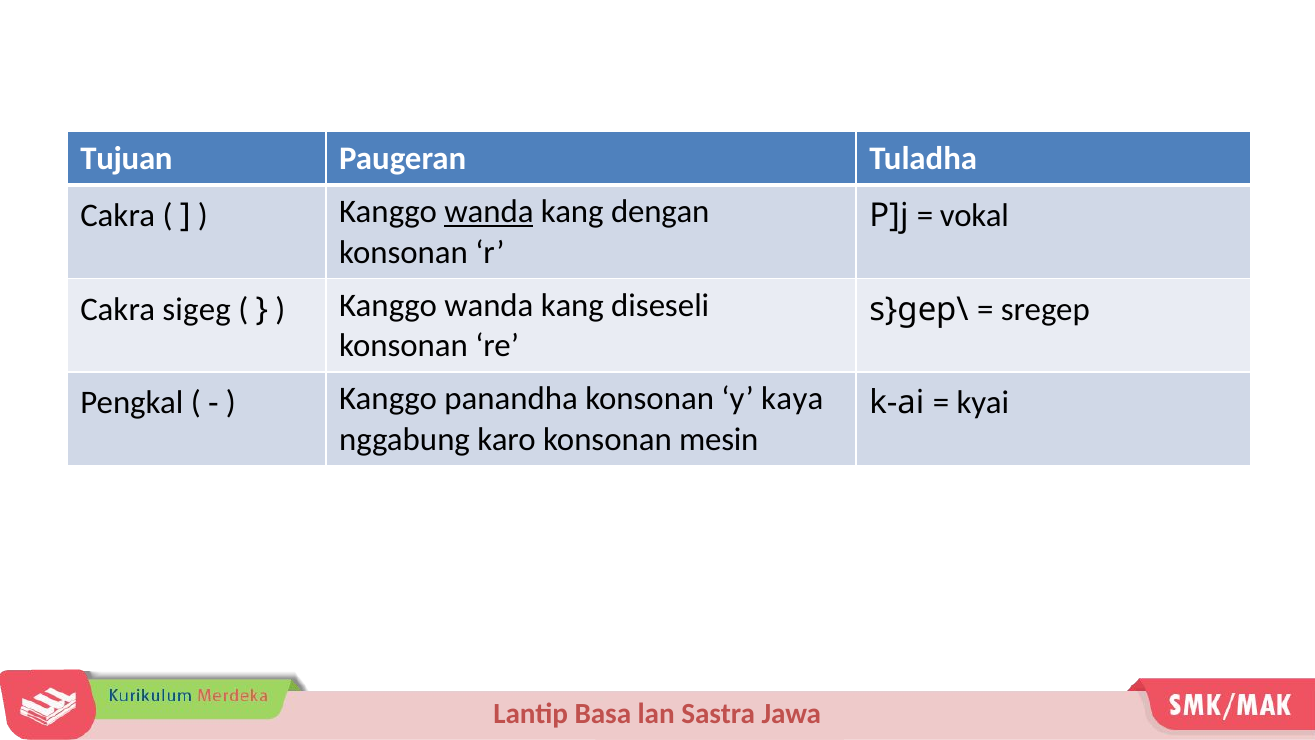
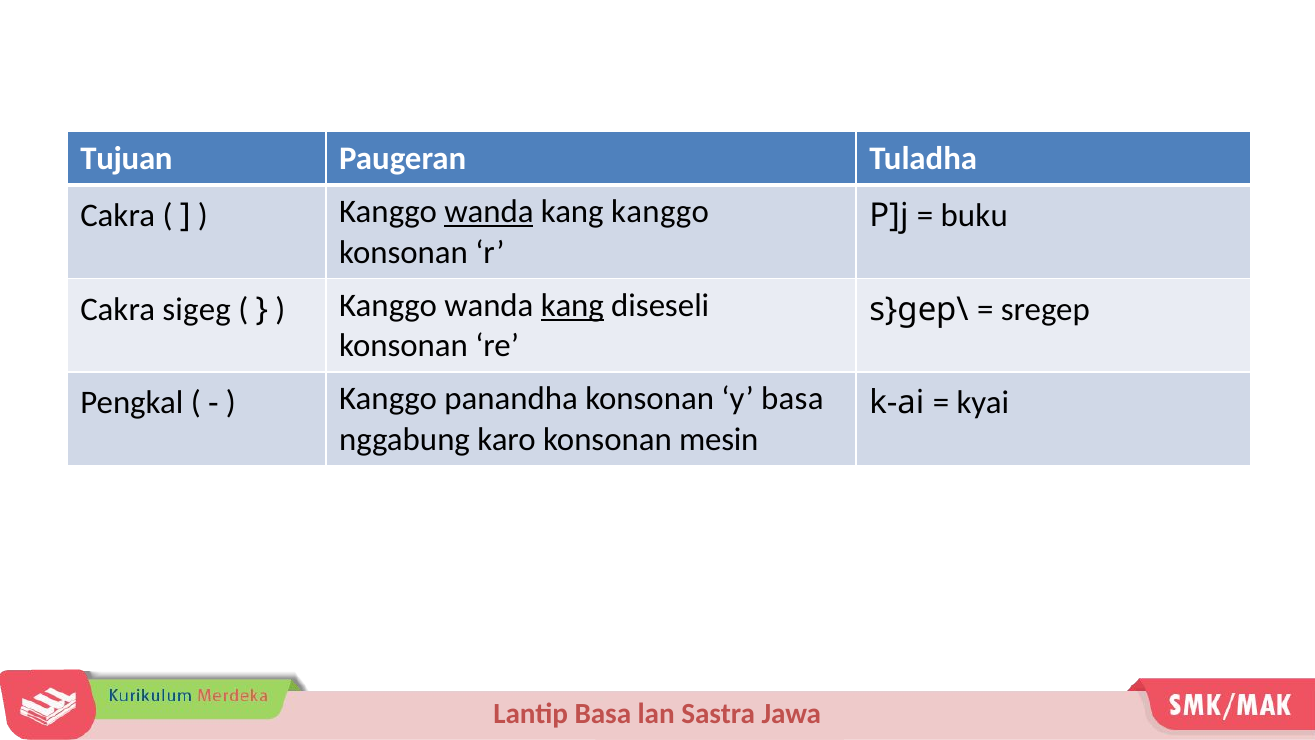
kang dengan: dengan -> kanggo (660, 212)
vokal: vokal -> buku (974, 216)
kang underline: none -> present (572, 305)
y kaya: kaya -> basa (792, 399)
